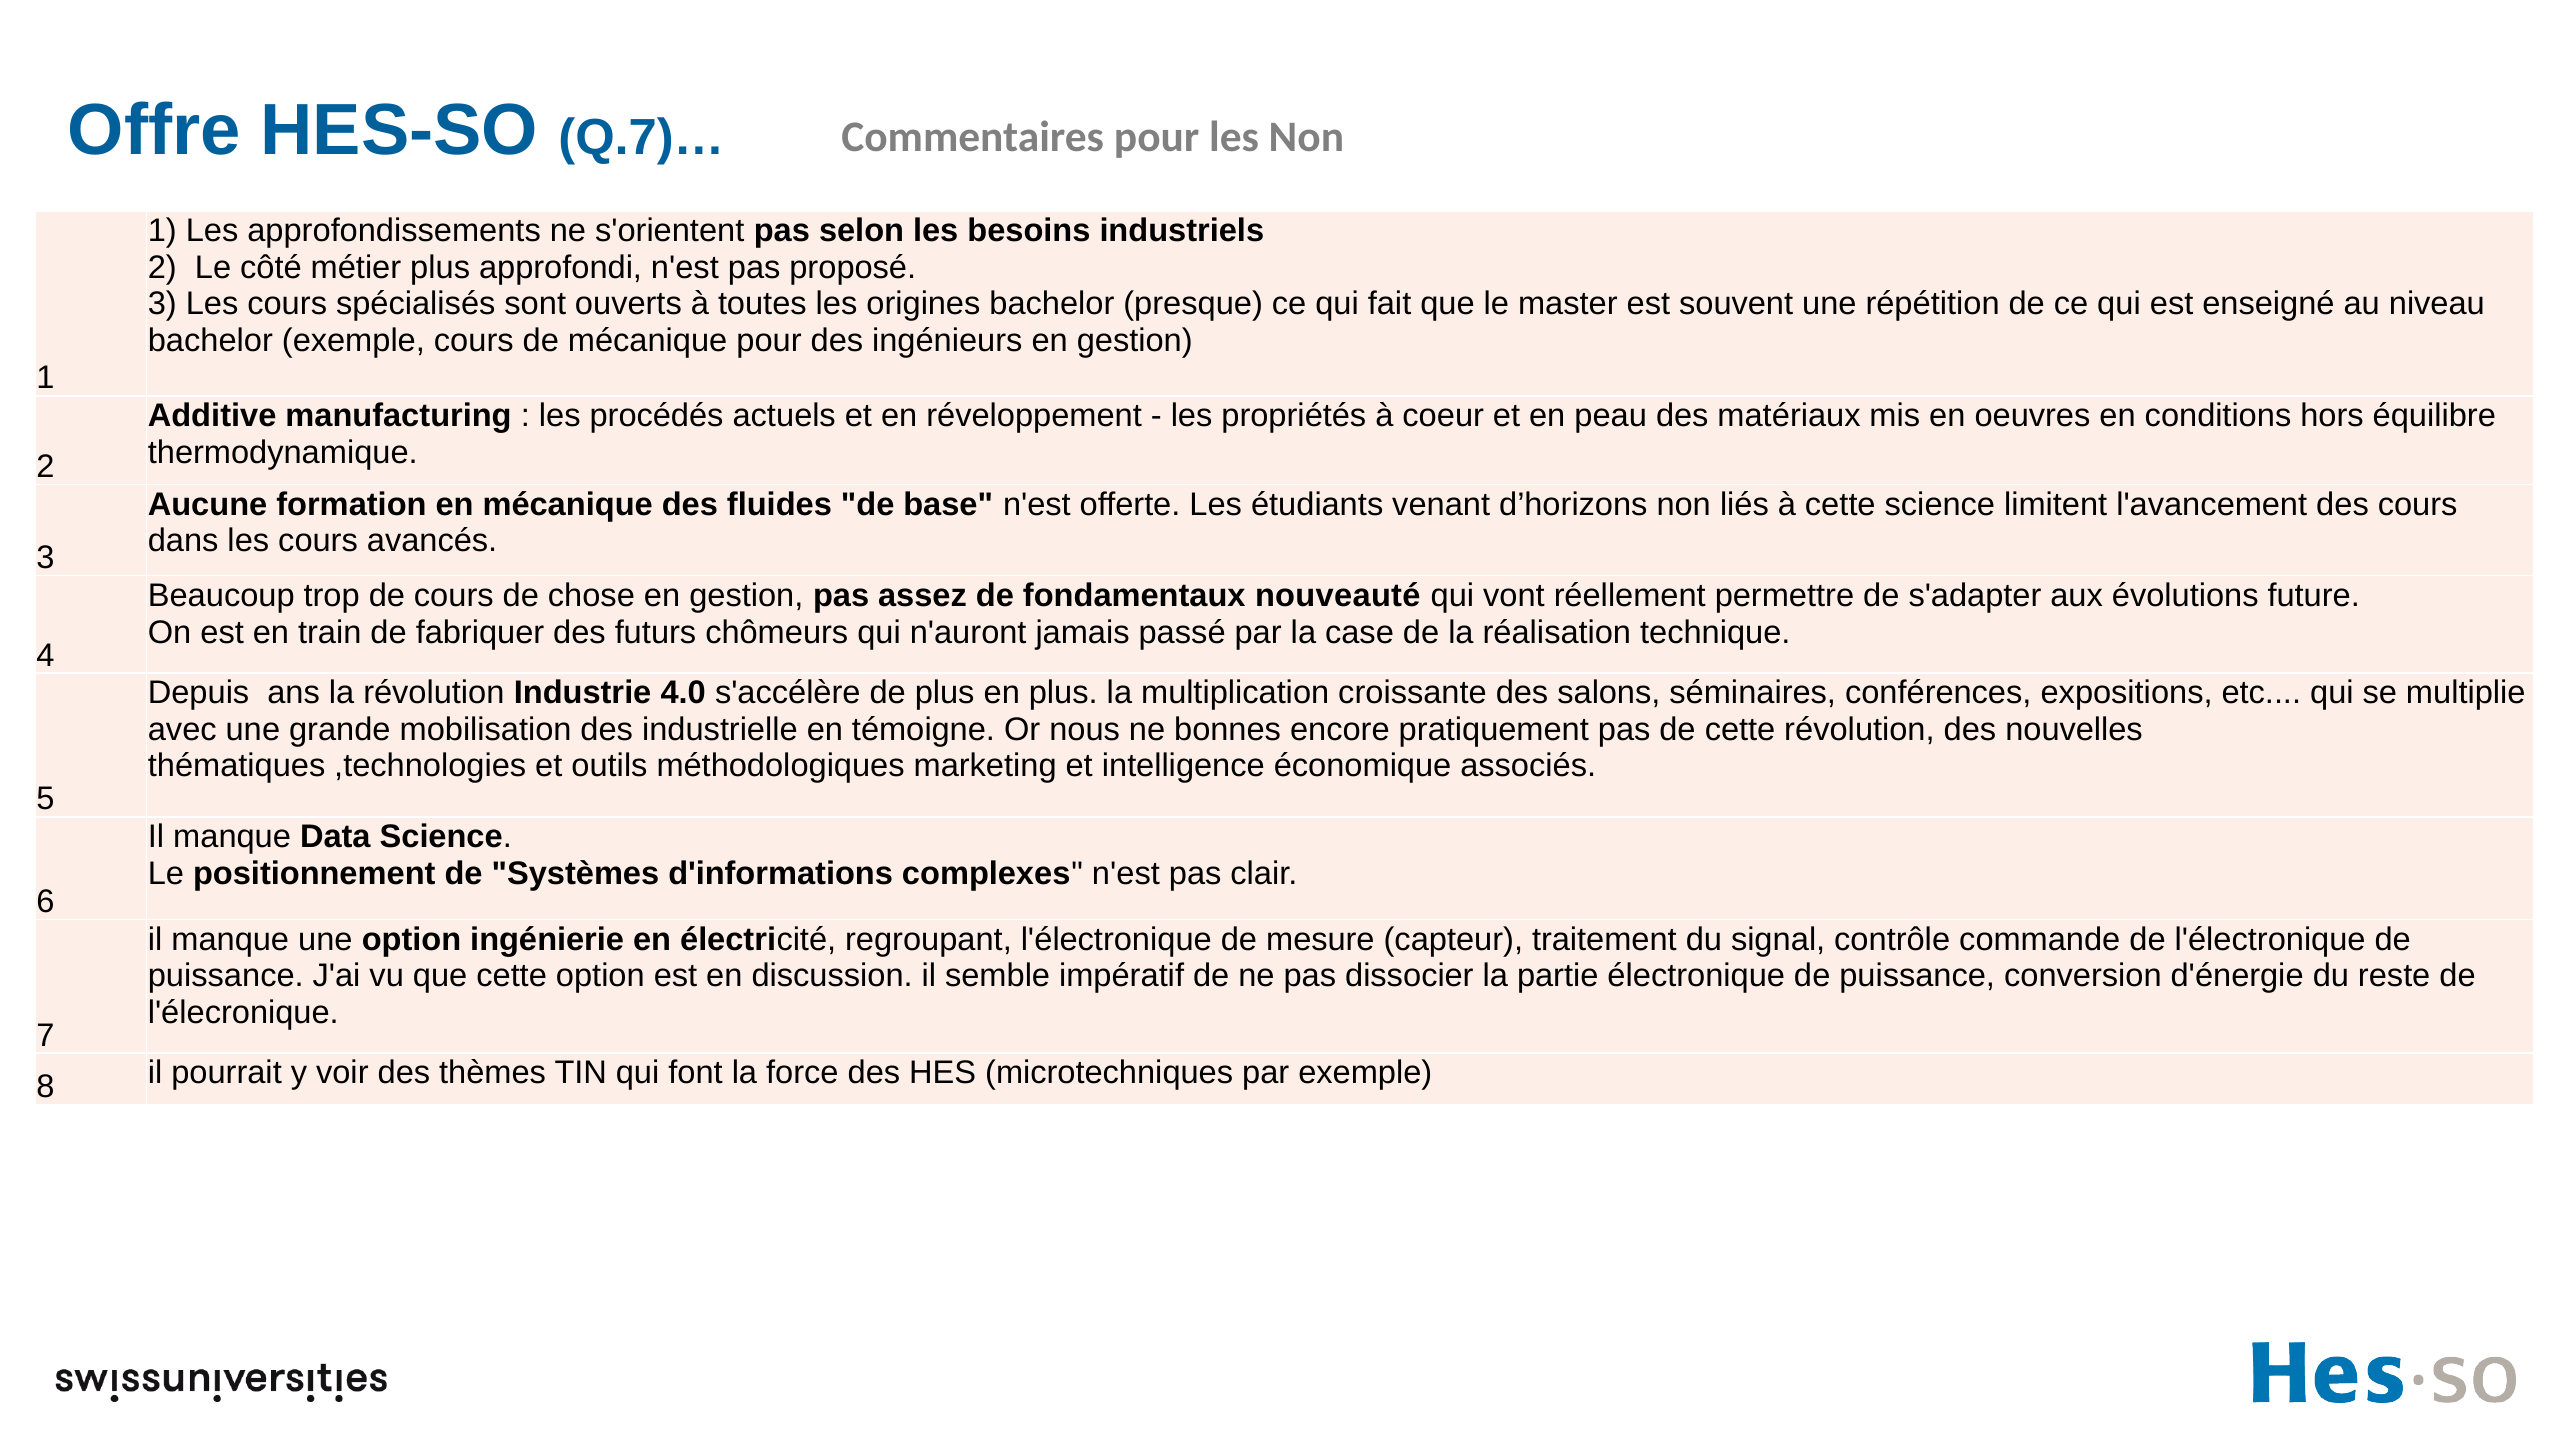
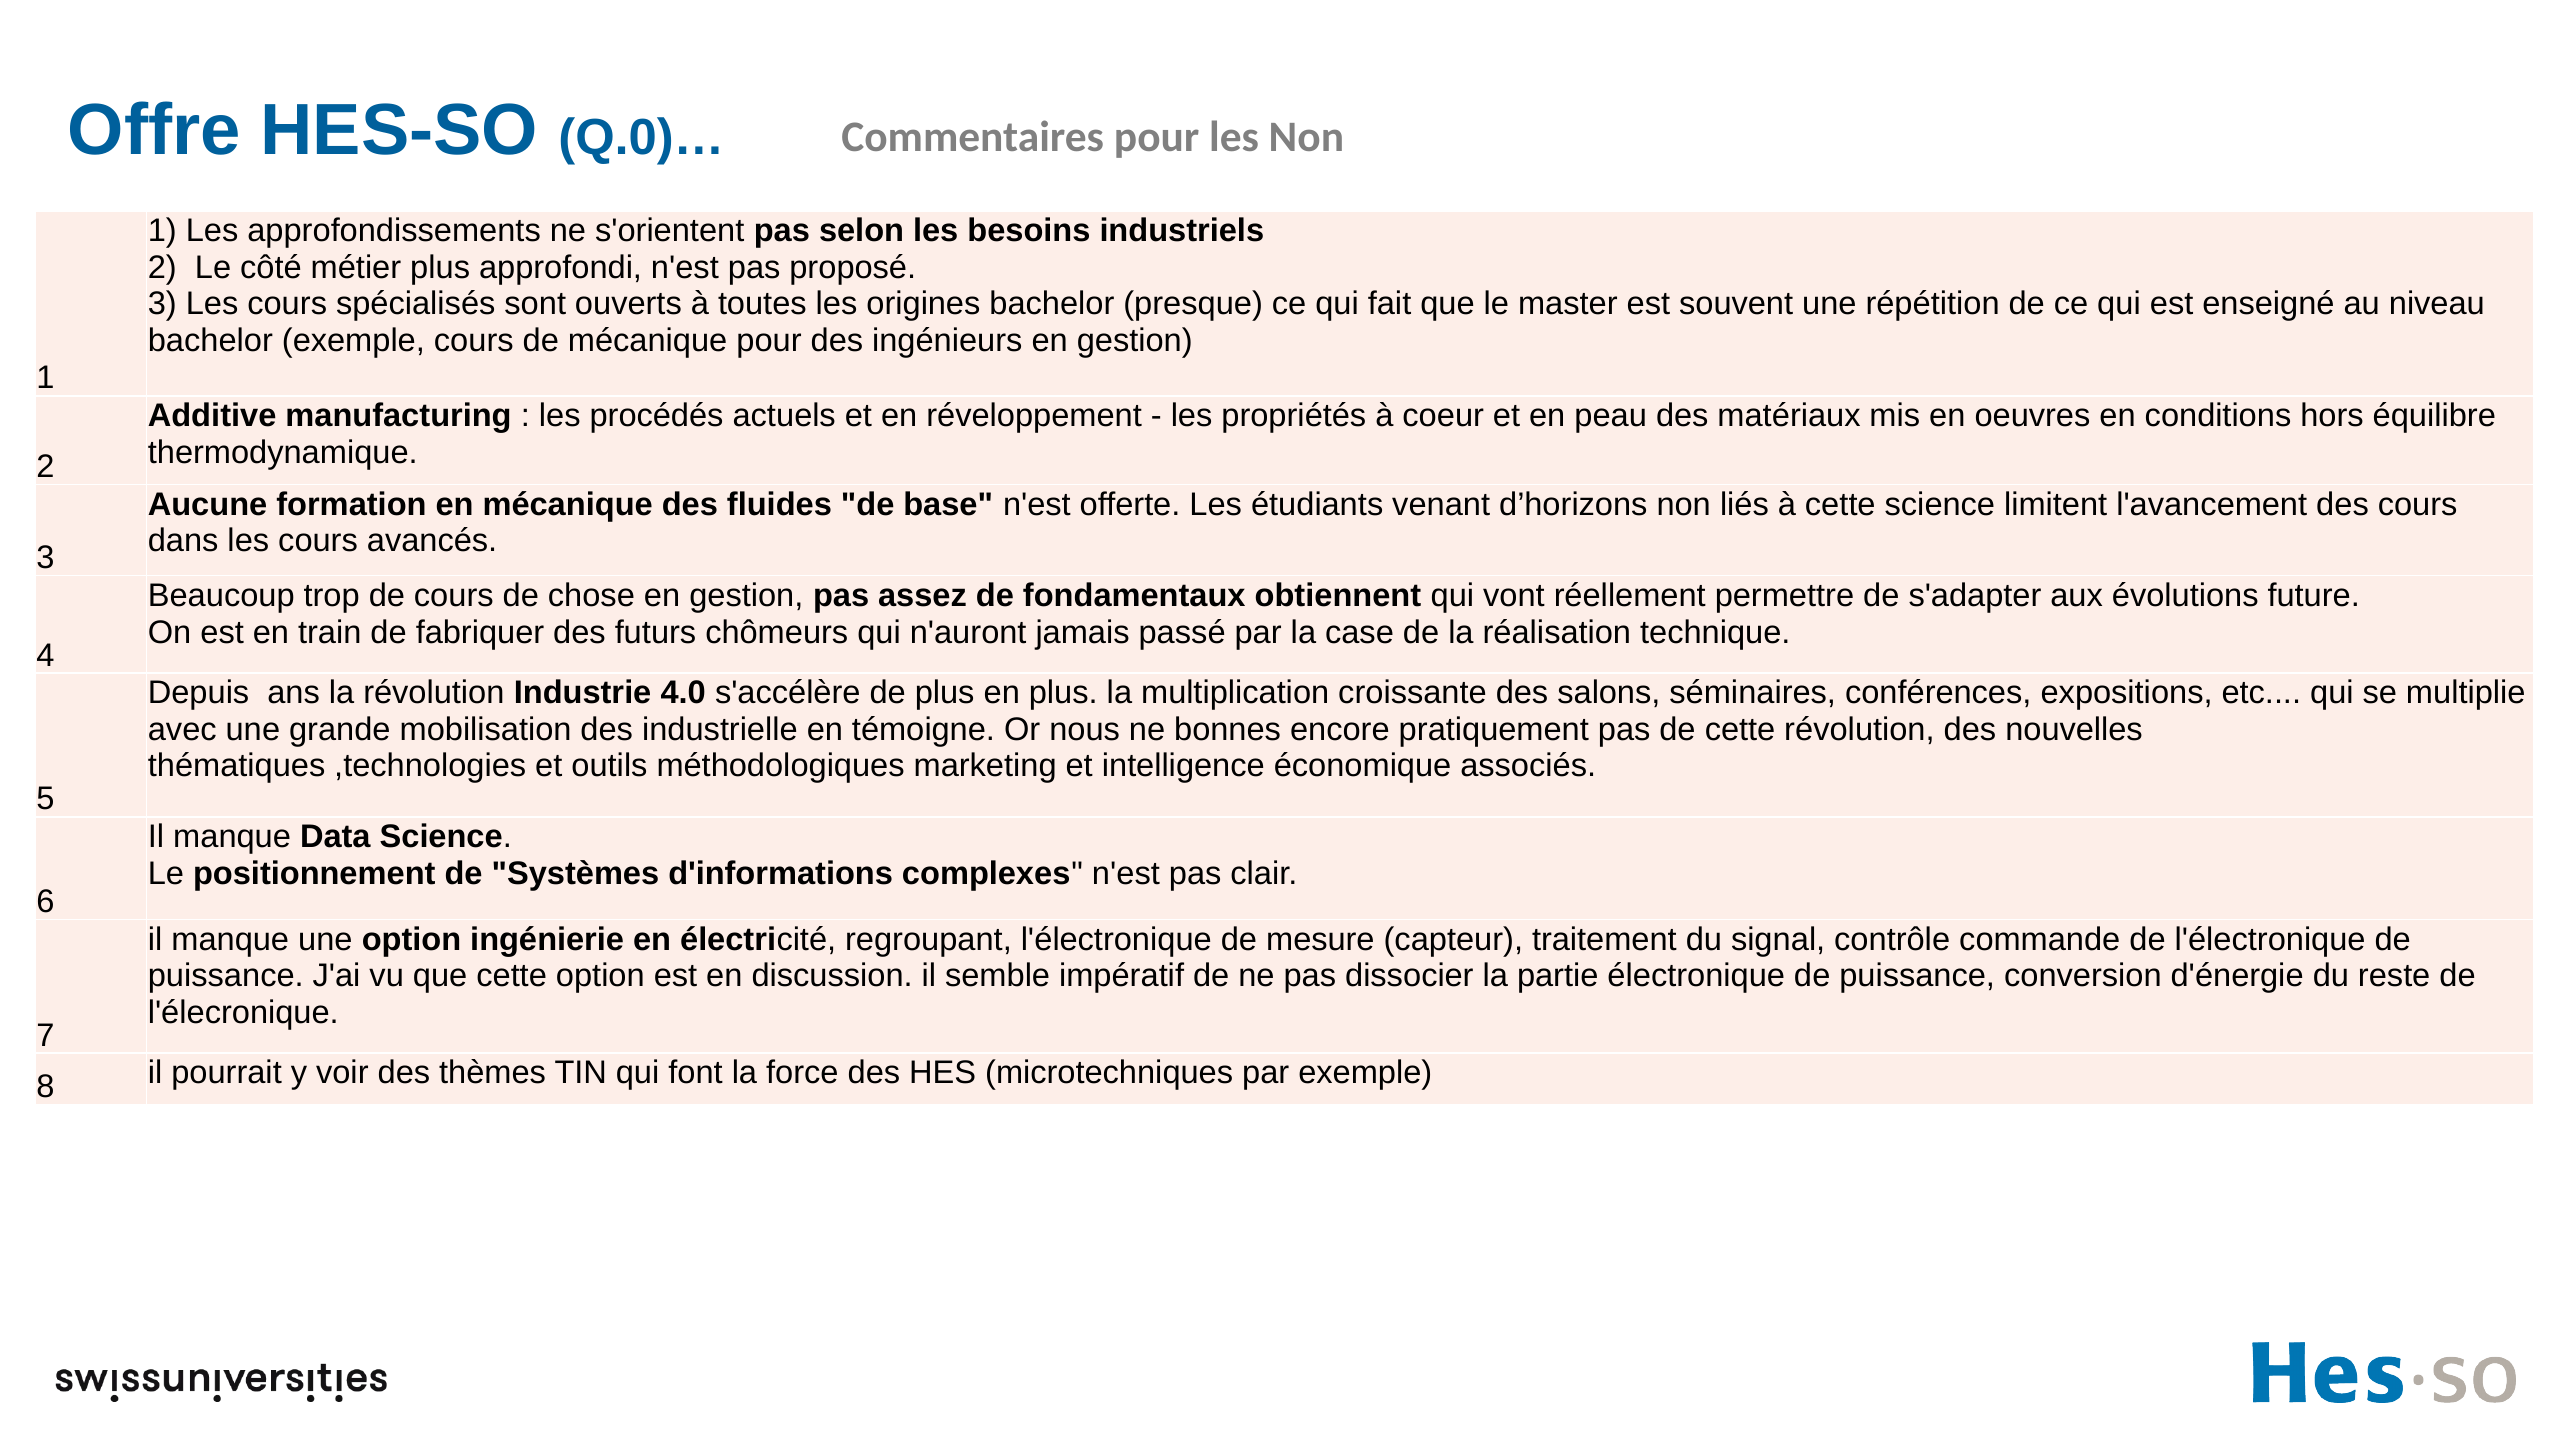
Q.7)…: Q.7)… -> Q.0)… (641, 138)
nouveauté: nouveauté -> obtiennent (1338, 596)
